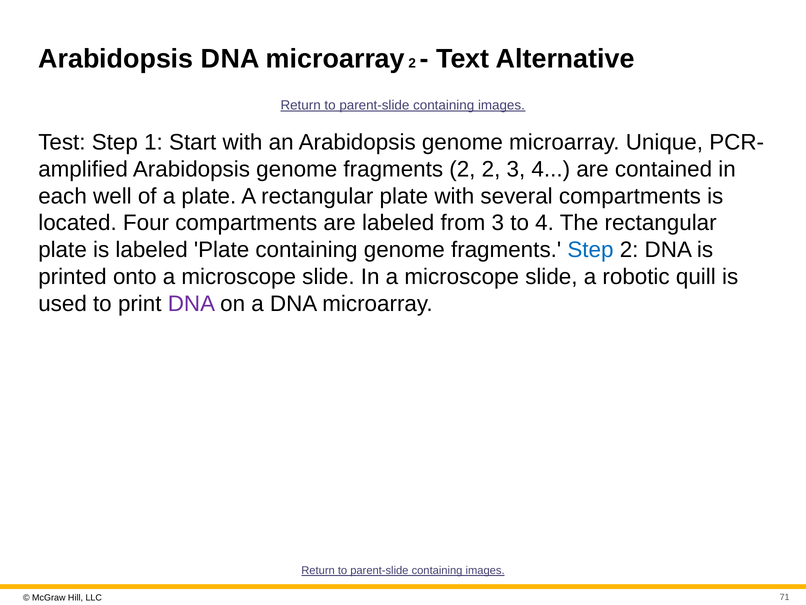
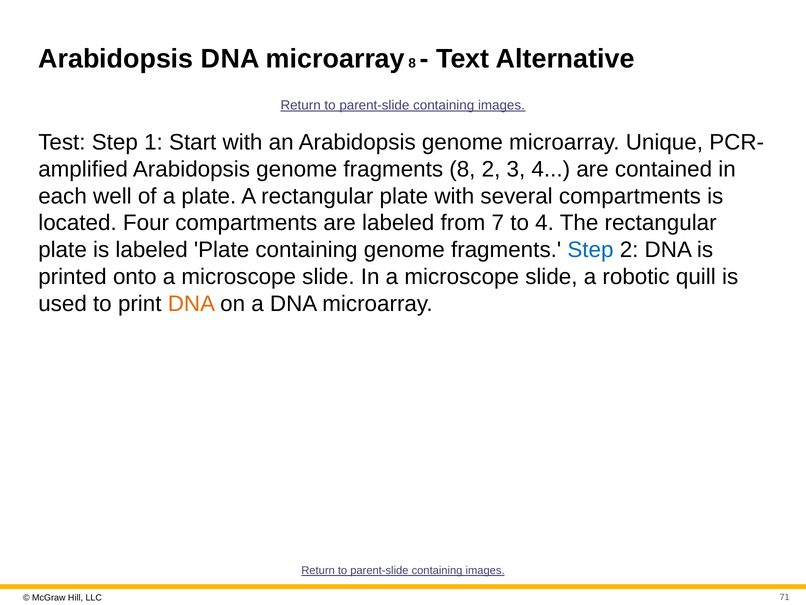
microarray 2: 2 -> 8 (412, 63)
fragments 2: 2 -> 8 (462, 169)
from 3: 3 -> 7 (498, 223)
DNA colour: purple -> orange (191, 303)
